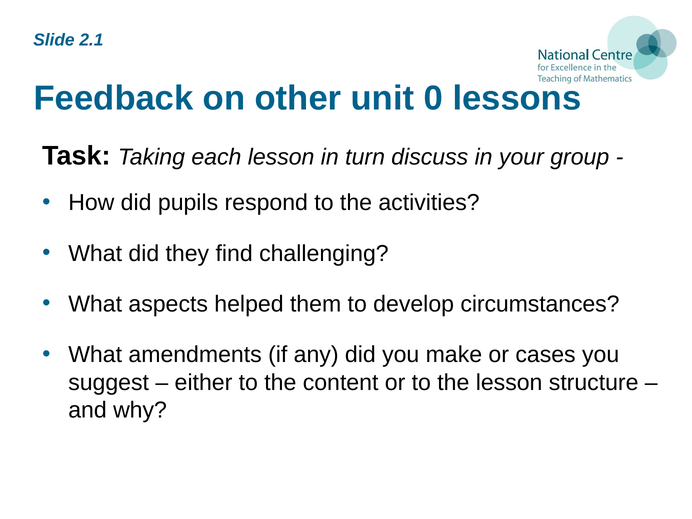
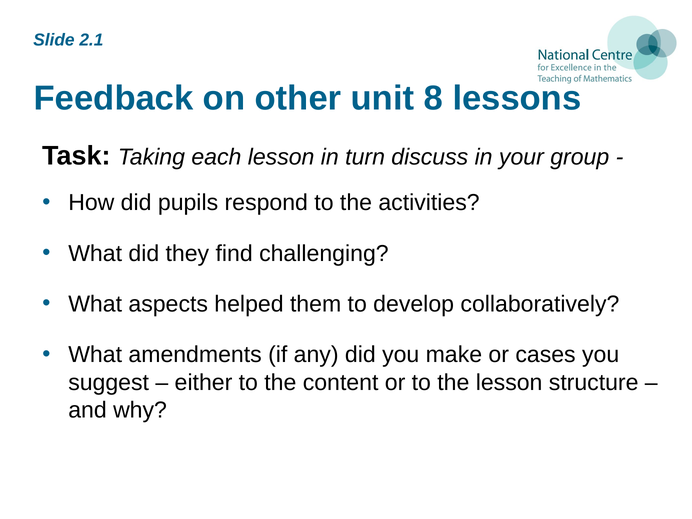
0: 0 -> 8 (433, 98)
circumstances: circumstances -> collaboratively (540, 304)
